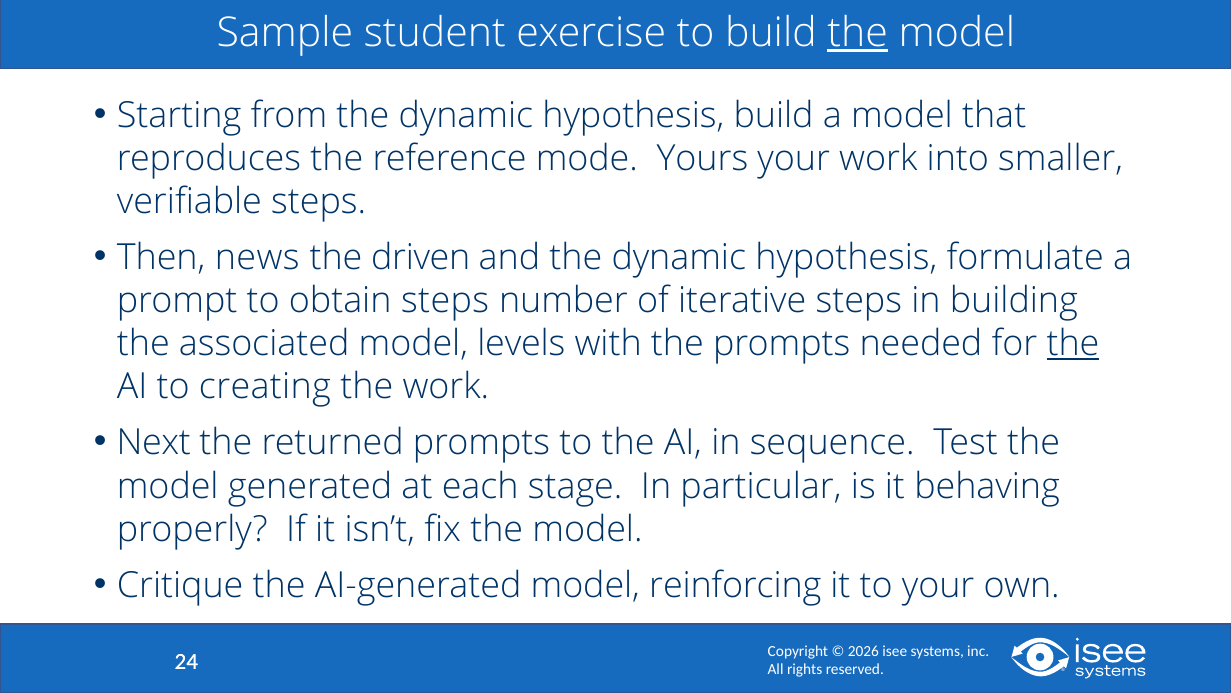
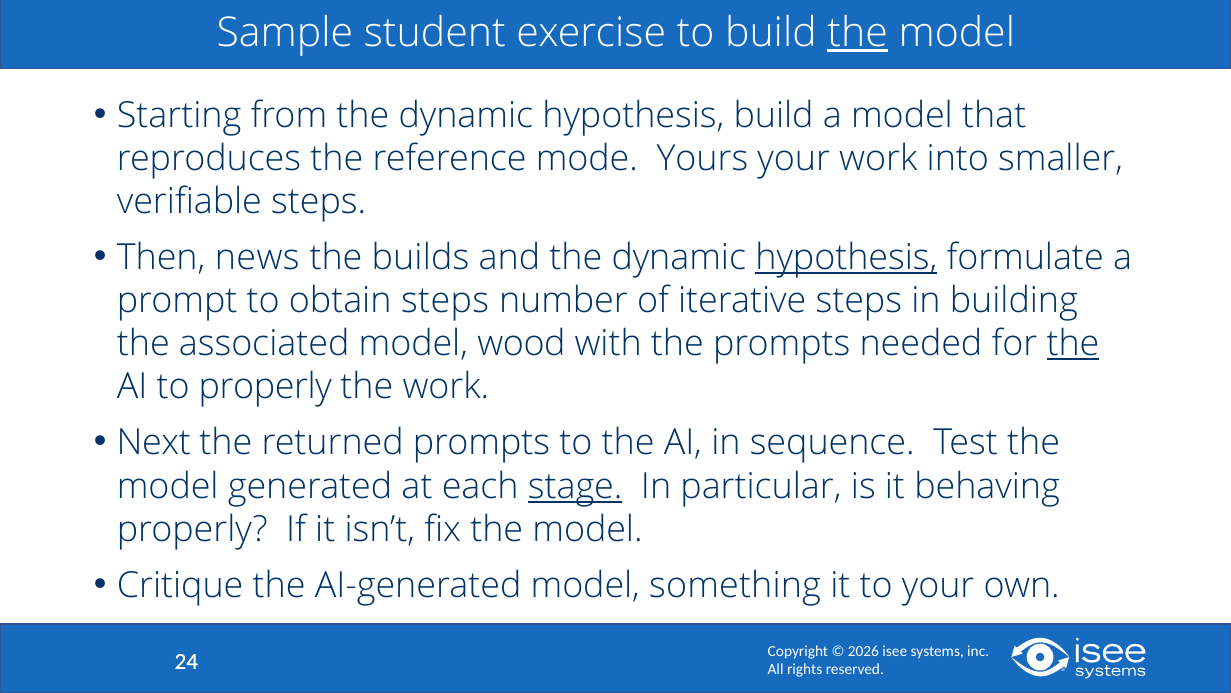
driven: driven -> builds (420, 257)
hypothesis underline: none -> present (846, 257)
levels: levels -> wood (521, 344)
to creating: creating -> properly (265, 387)
stage underline: none -> present (575, 486)
reinforcing: reinforcing -> something (735, 585)
